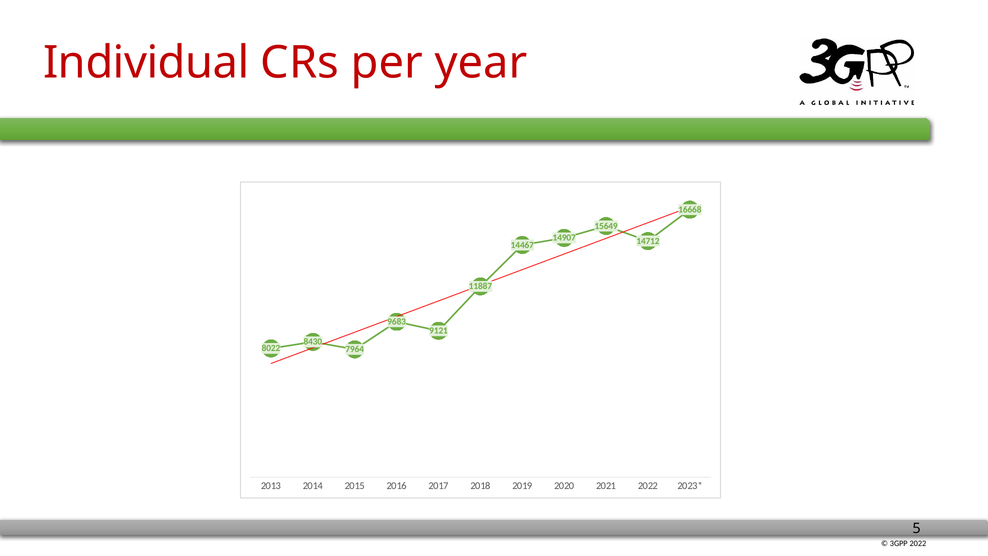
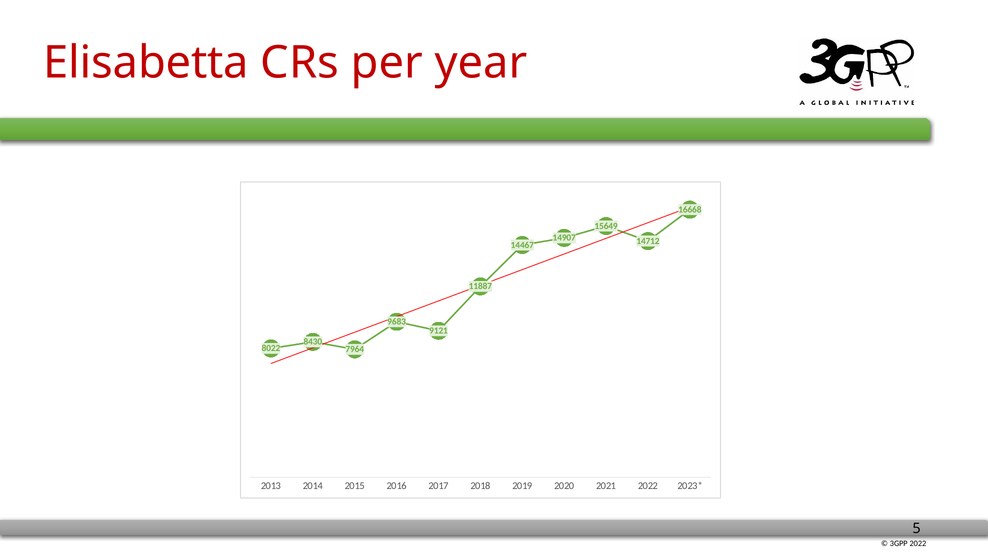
Individual: Individual -> Elisabetta (146, 63)
